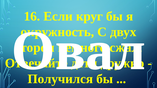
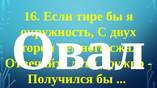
круг: круг -> тире (89, 16)
